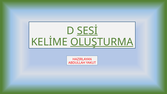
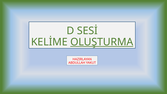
SESİ underline: present -> none (87, 31)
